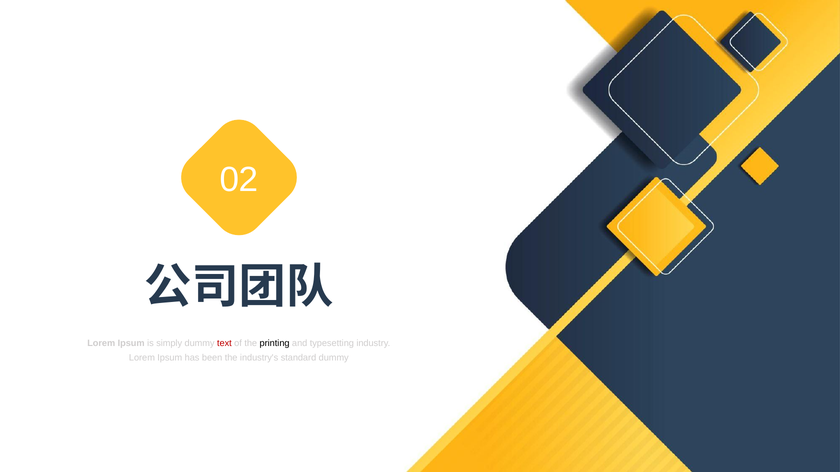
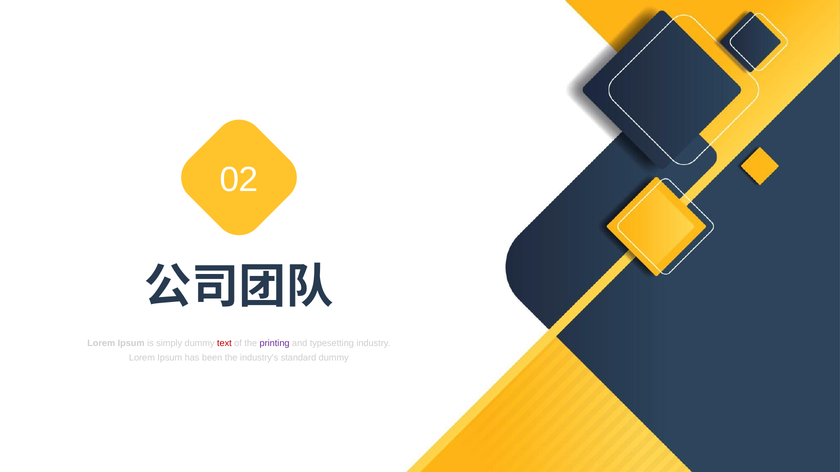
printing colour: black -> purple (275, 344)
